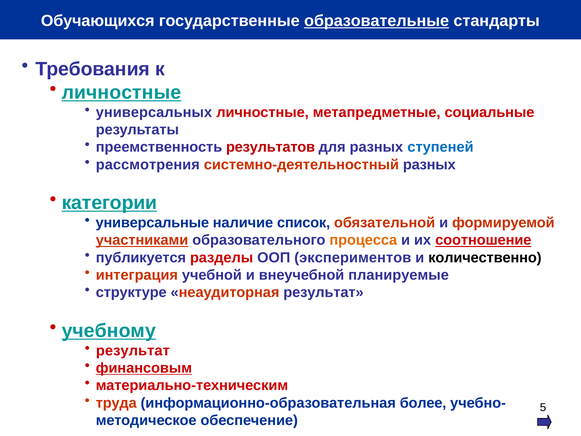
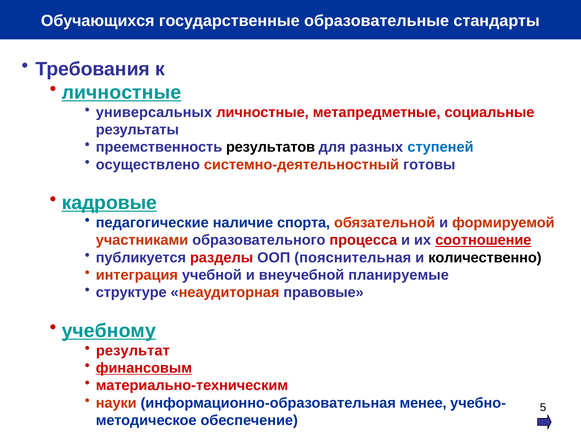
образовательные underline: present -> none (377, 21)
результатов colour: red -> black (271, 147)
рассмотрения: рассмотрения -> осуществлено (148, 164)
системно-деятельностный разных: разных -> готовы (429, 164)
категории: категории -> кадровые (109, 203)
универсальные: универсальные -> педагогические (152, 223)
список: список -> спорта (304, 223)
участниками underline: present -> none (142, 240)
процесса colour: orange -> red (363, 240)
экспериментов: экспериментов -> пояснительная (353, 257)
неаудиторная результат: результат -> правовые (324, 292)
труда: труда -> науки (116, 403)
более: более -> менее (423, 403)
